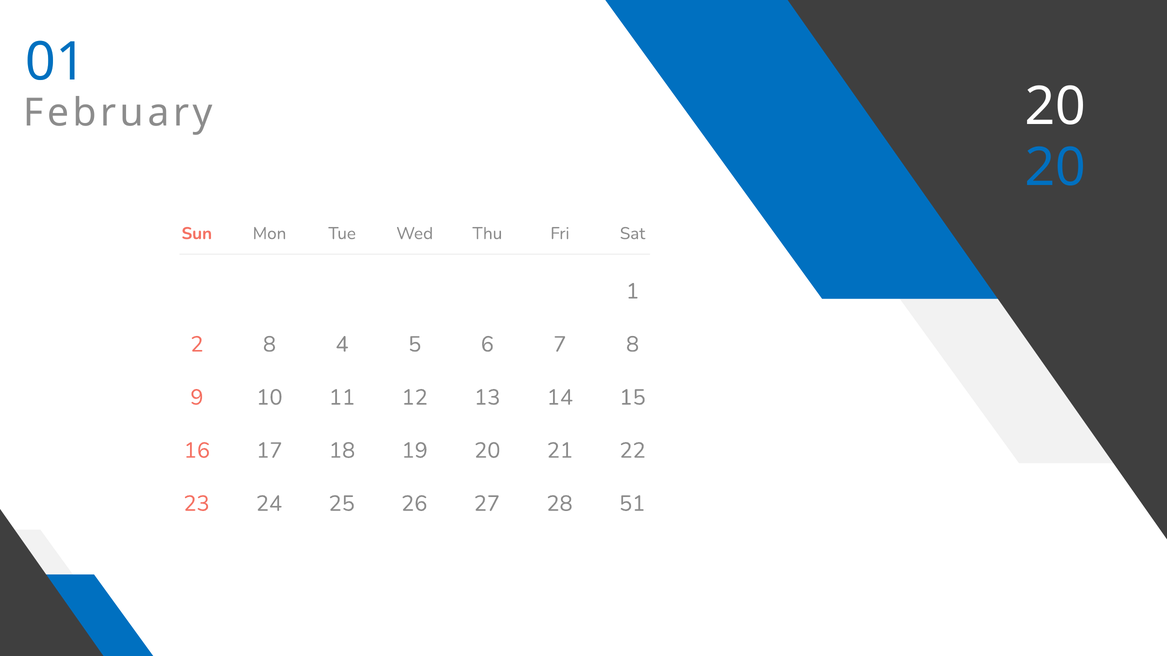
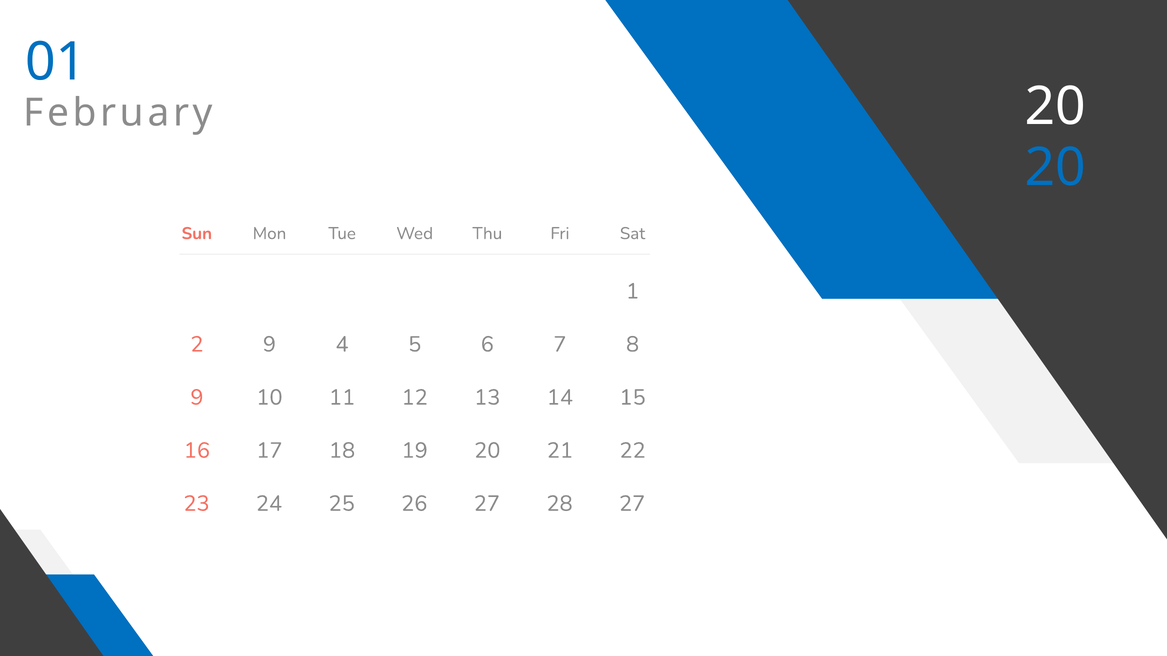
2 8: 8 -> 9 (269, 345)
28 51: 51 -> 27 (632, 504)
